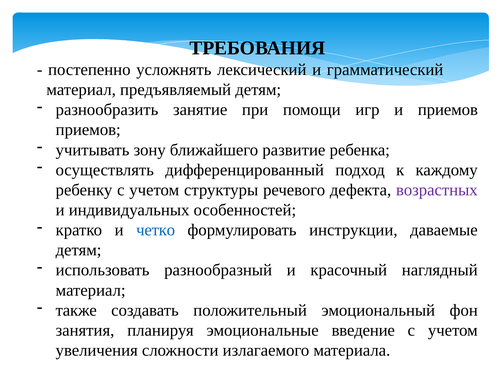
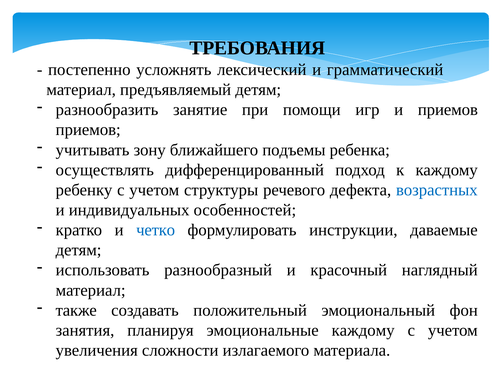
развитие: развитие -> подъемы (294, 150)
возрастных colour: purple -> blue (437, 190)
эмоциональные введение: введение -> каждому (363, 330)
